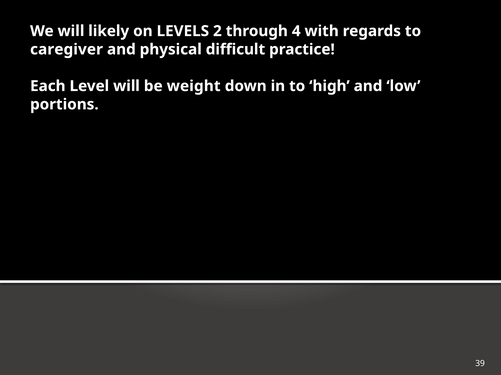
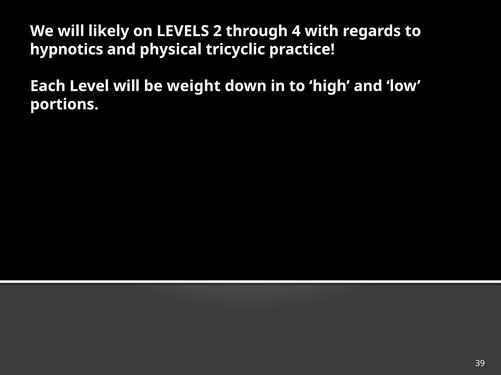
caregiver: caregiver -> hypnotics (67, 49)
difficult: difficult -> tricyclic (235, 49)
